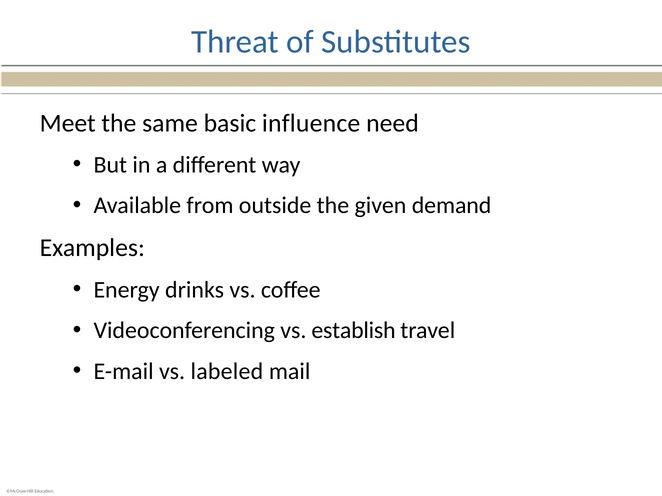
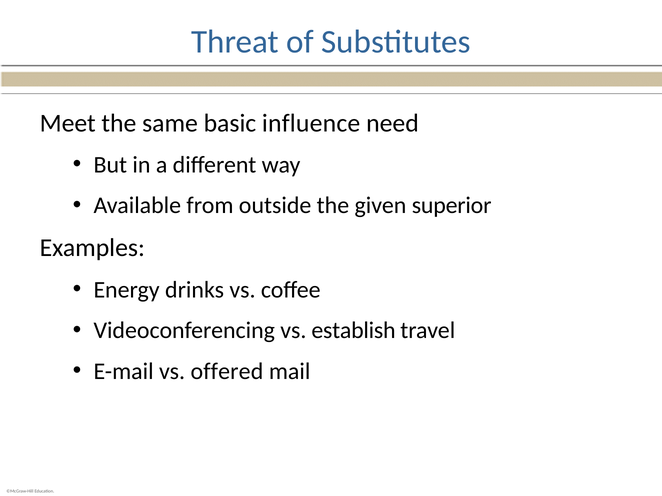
demand: demand -> superior (452, 206)
labeled: labeled -> offered (227, 372)
